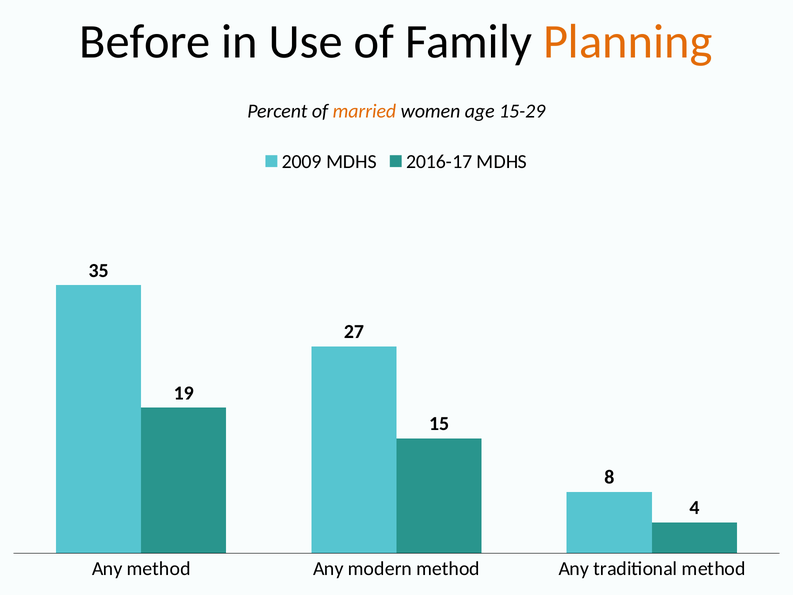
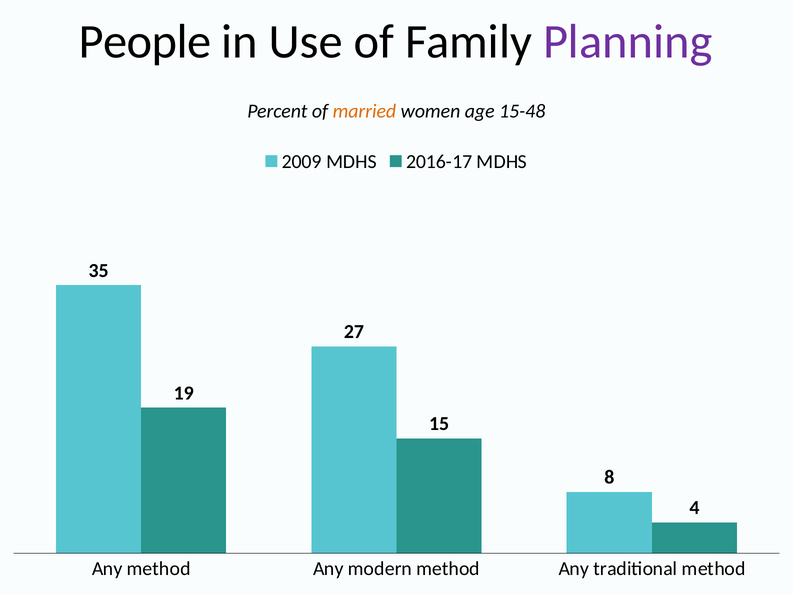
Before: Before -> People (145, 42)
Planning colour: orange -> purple (628, 42)
15-29: 15-29 -> 15-48 (522, 111)
